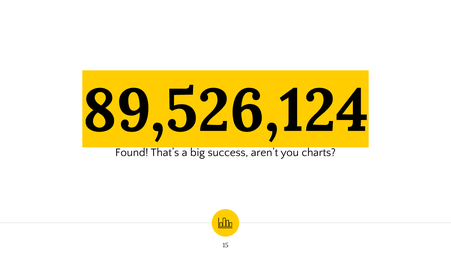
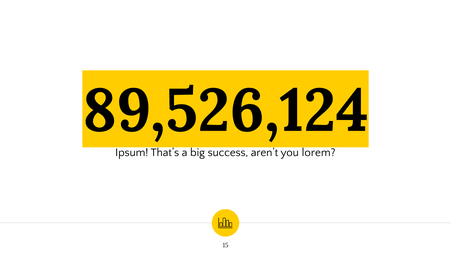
Found: Found -> Ipsum (132, 152)
charts: charts -> lorem (319, 152)
